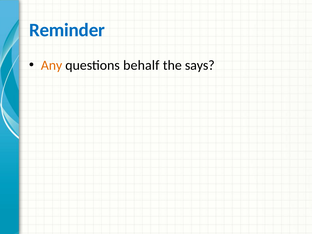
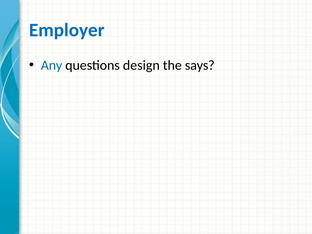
Reminder: Reminder -> Employer (67, 30)
Any colour: orange -> blue (52, 65)
behalf: behalf -> design (141, 65)
